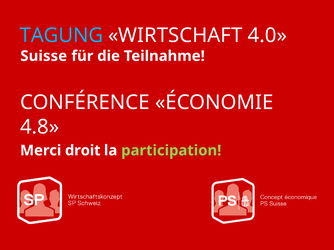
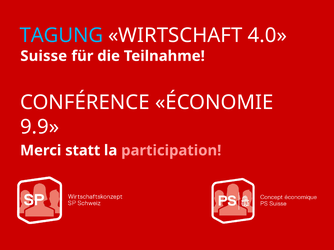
4.8: 4.8 -> 9.9 (40, 127)
droit: droit -> statt (83, 151)
participation colour: light green -> pink (171, 151)
